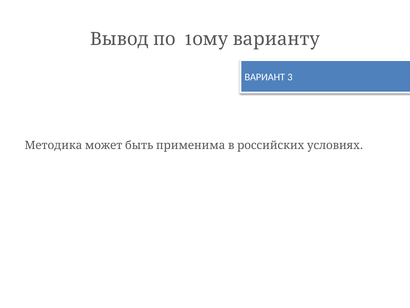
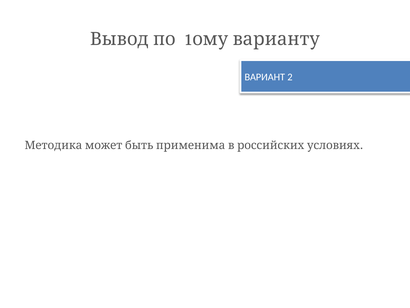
3: 3 -> 2 (290, 77)
